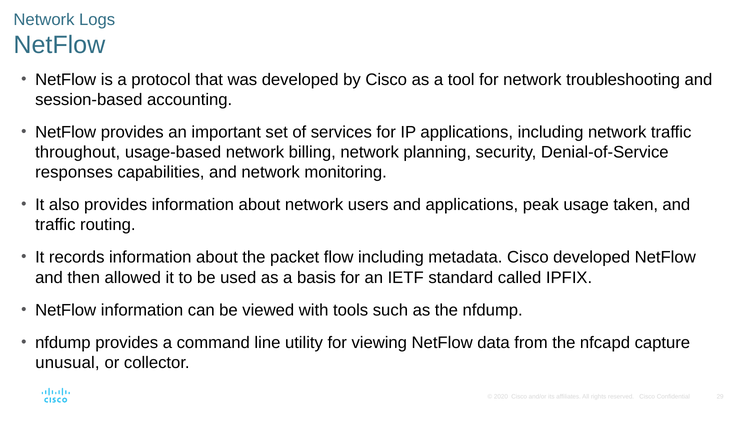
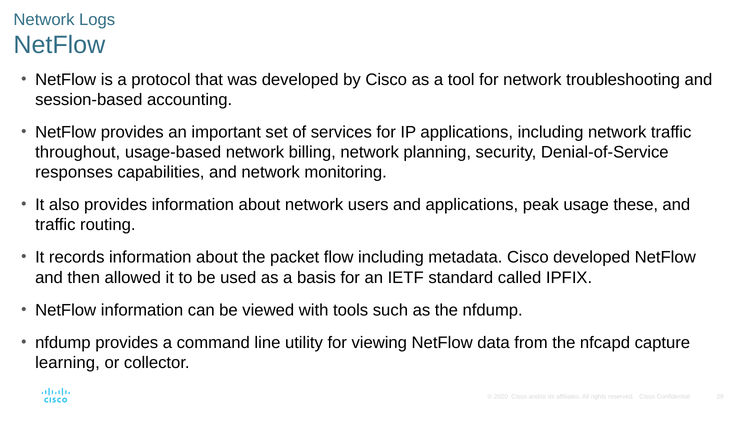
taken: taken -> these (636, 205)
unusual: unusual -> learning (68, 363)
